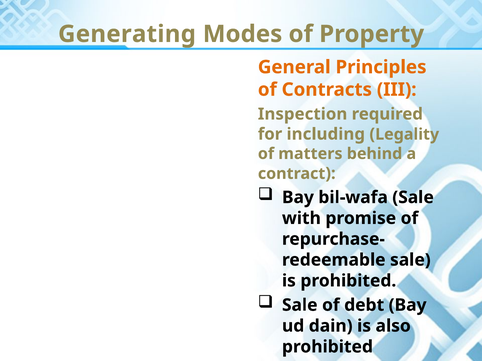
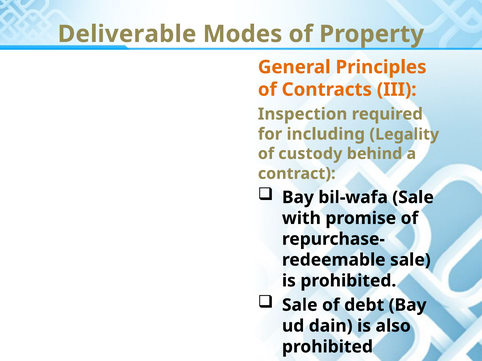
Generating: Generating -> Deliverable (127, 34)
matters: matters -> custody (310, 154)
